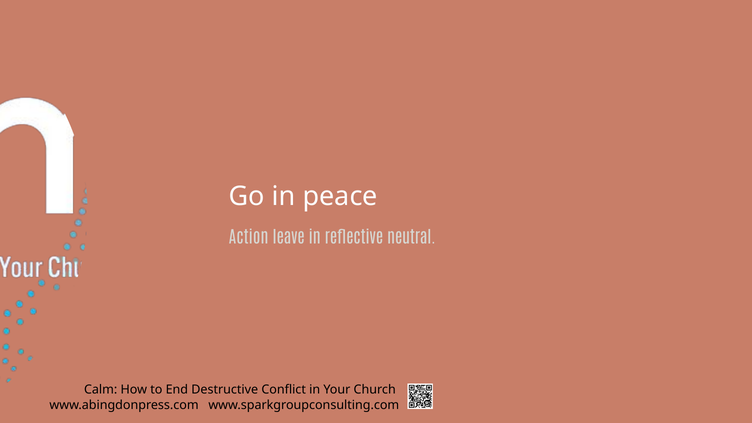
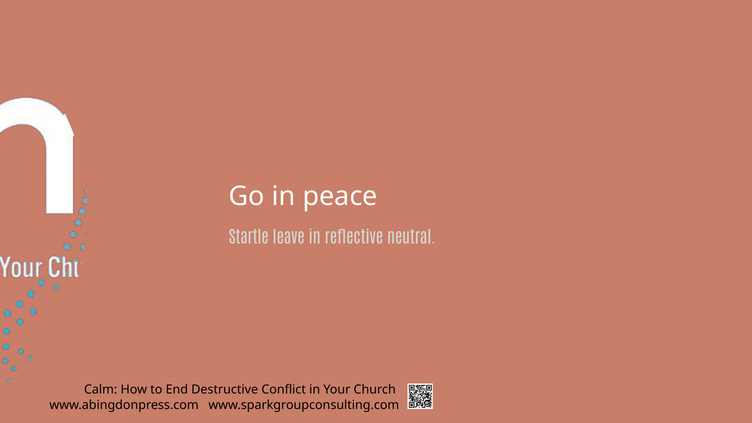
Action: Action -> Startle (249, 238)
